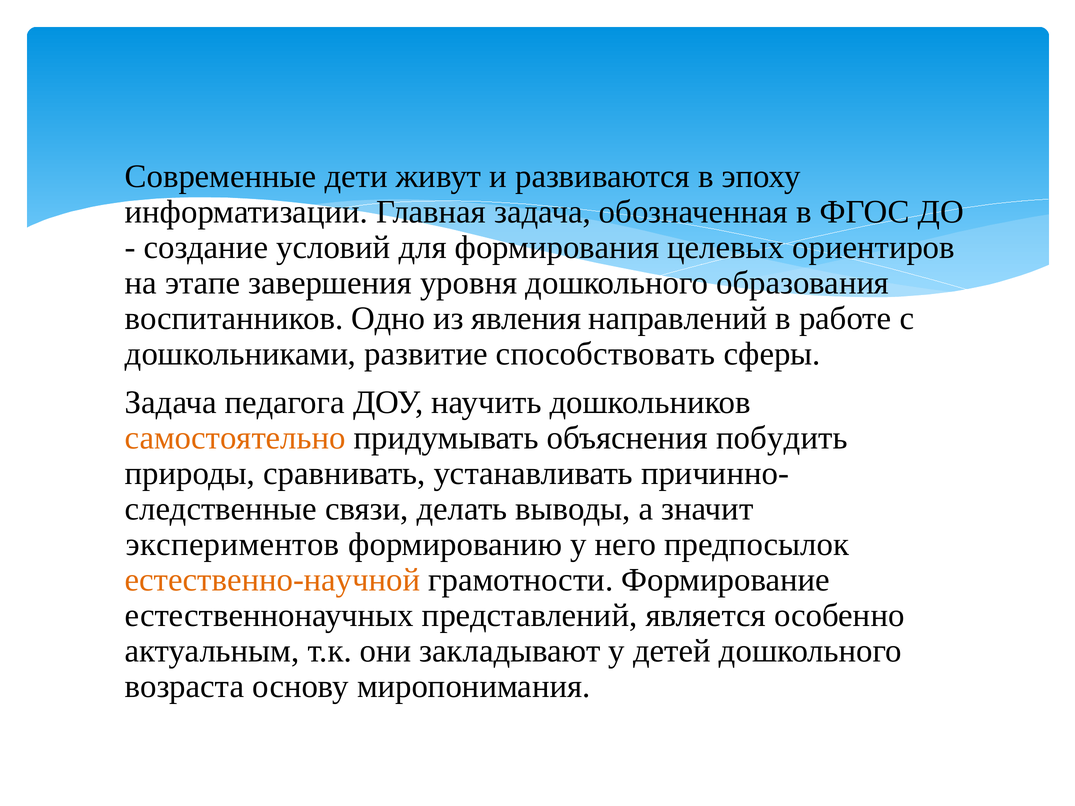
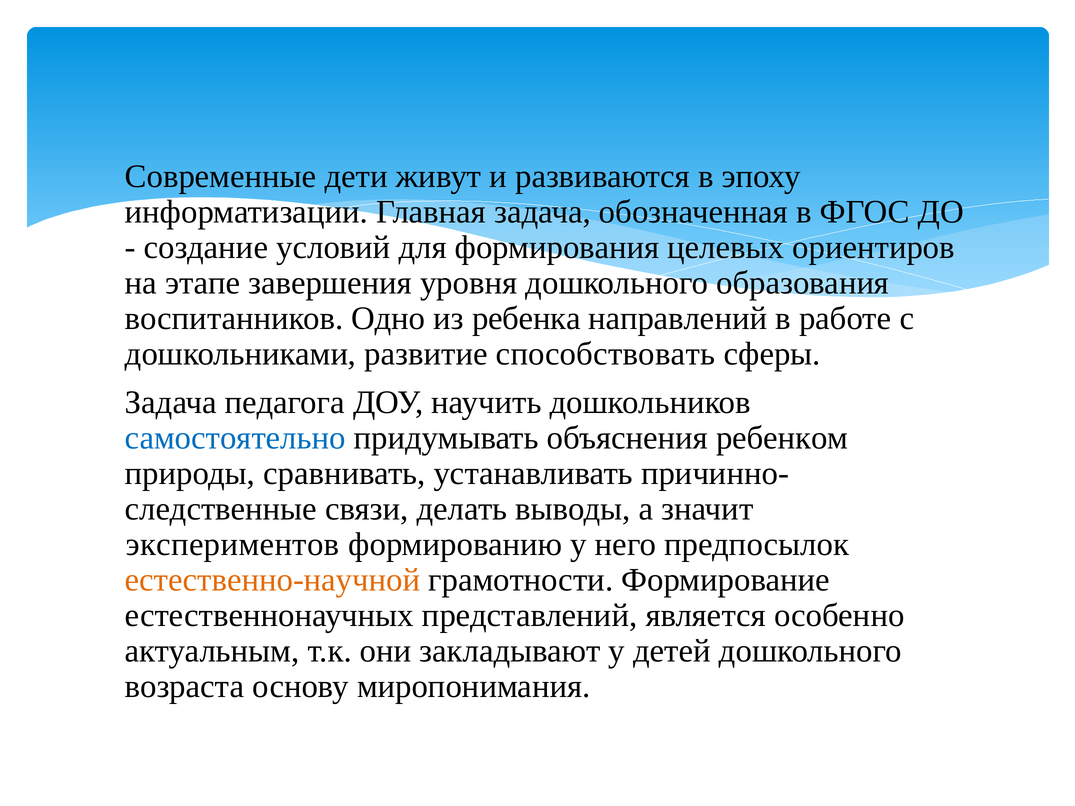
явления: явления -> ребенка (526, 318)
самостоятельно colour: orange -> blue (235, 438)
побудить: побудить -> ребенком (782, 438)
